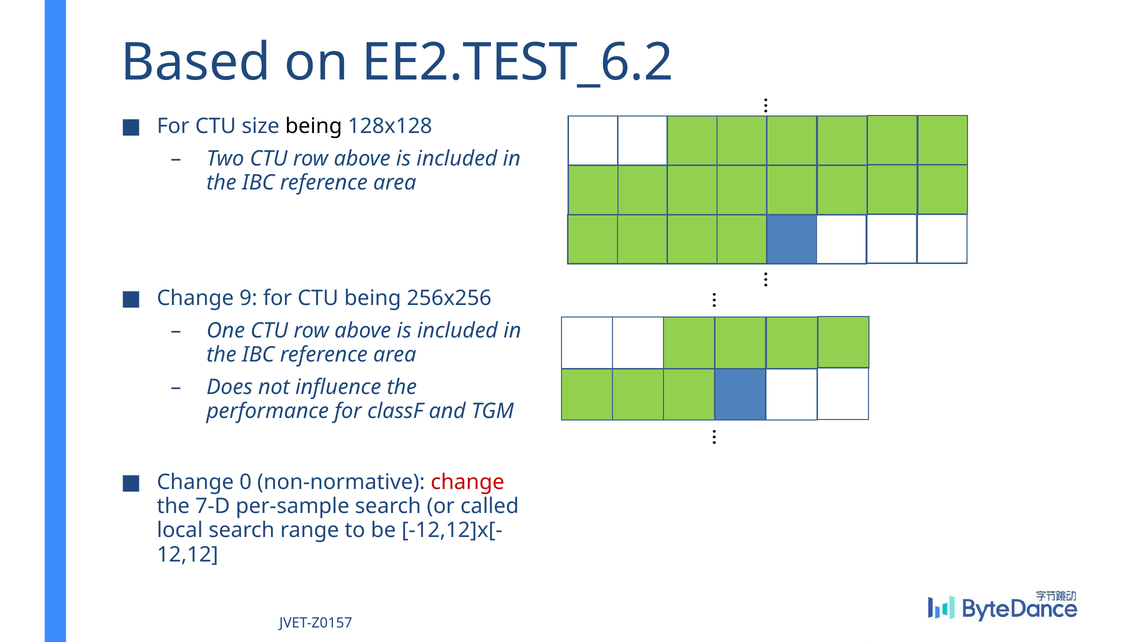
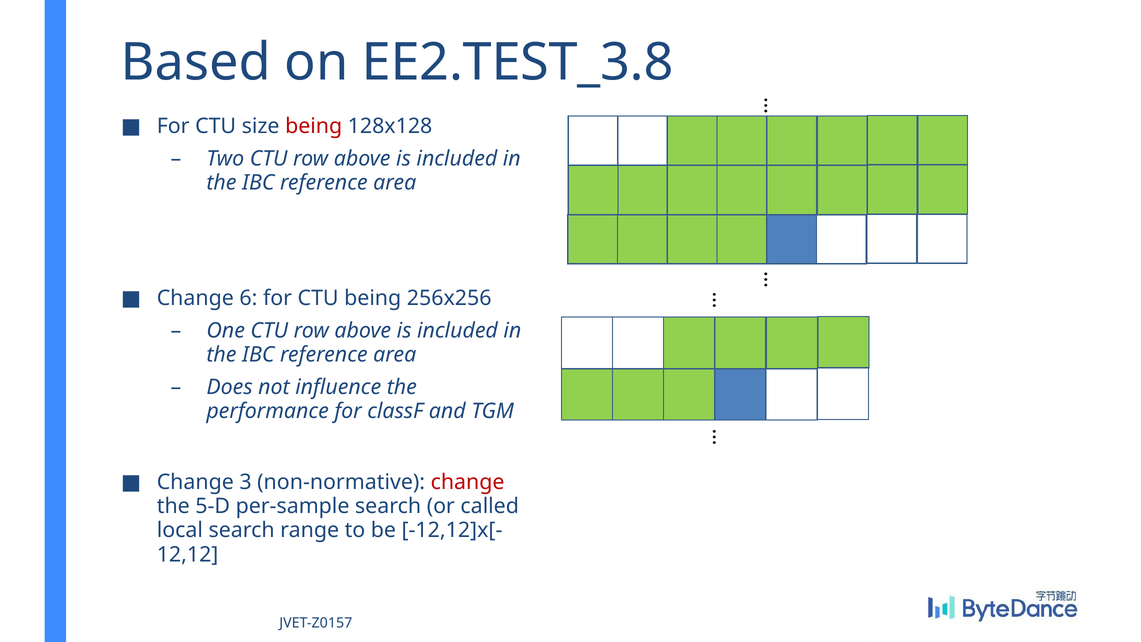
EE2.TEST_6.2: EE2.TEST_6.2 -> EE2.TEST_3.8 (518, 62)
being colour: black -> red (314, 126)
9: 9 -> 6 (248, 298)
0: 0 -> 3 (246, 482)
7-D: 7-D -> 5-D (213, 506)
